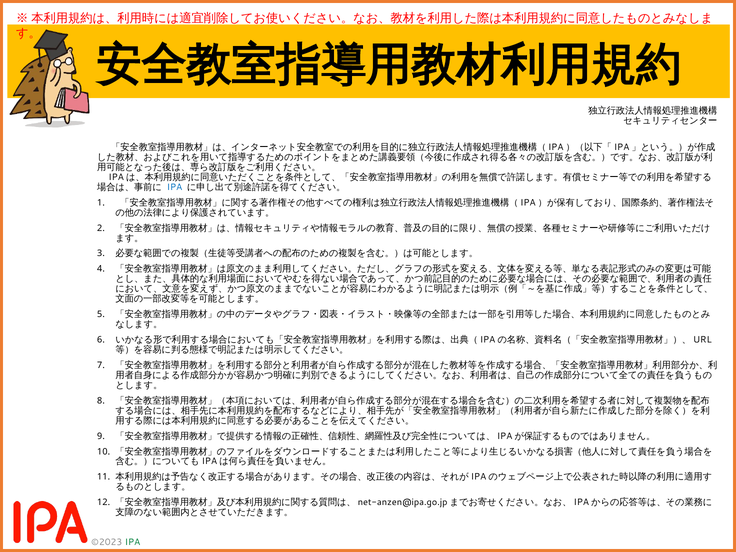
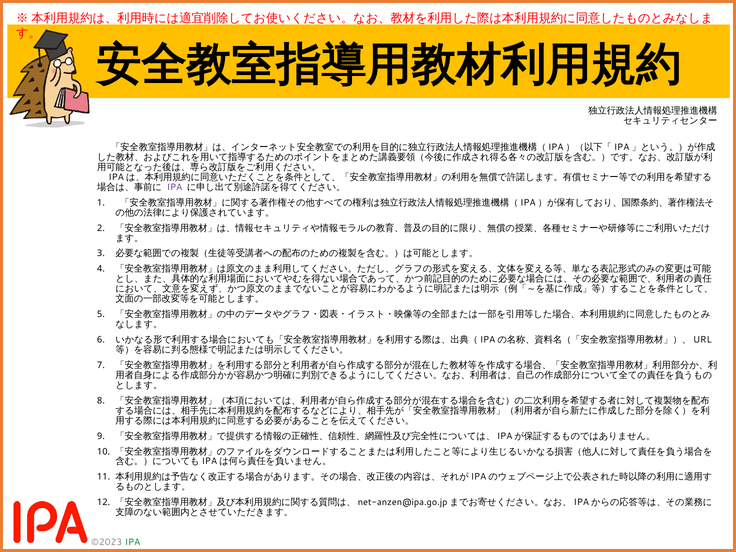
IPA colour: blue -> purple (175, 187)
